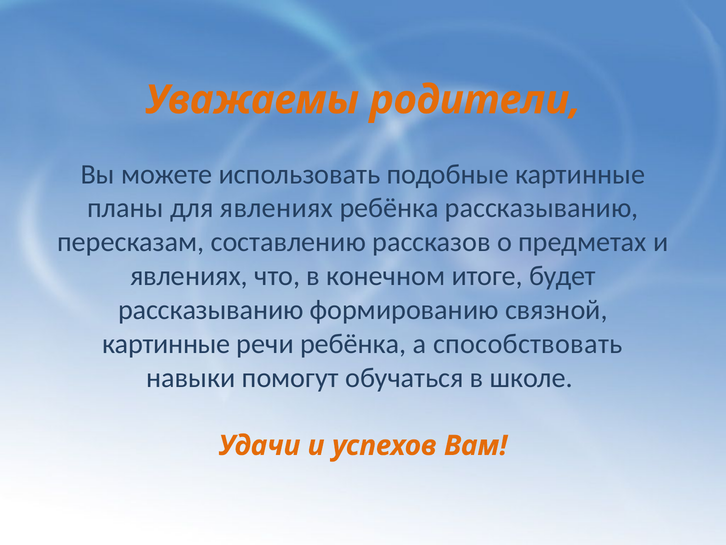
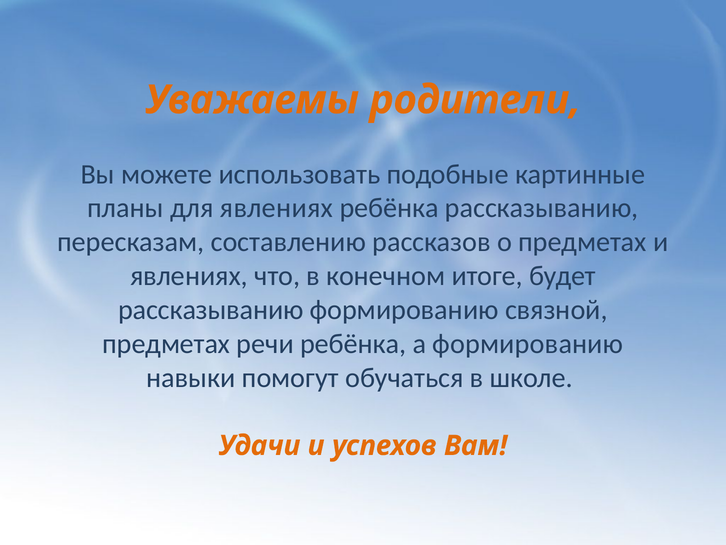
картинные: картинные -> предметах (166, 344)
а способствовать: способствовать -> формированию (528, 344)
